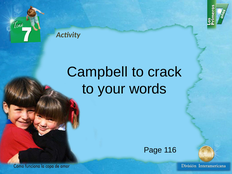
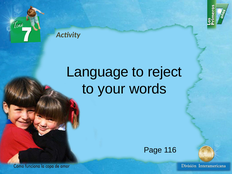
Campbell: Campbell -> Language (97, 72)
crack: crack -> reject (165, 72)
